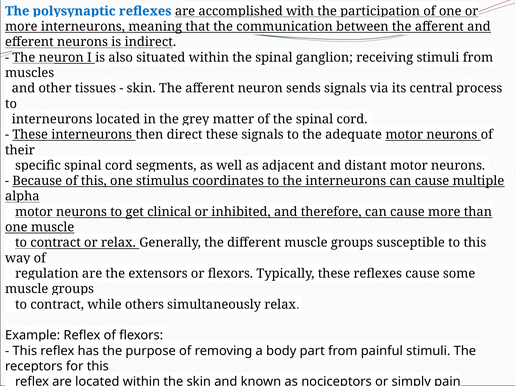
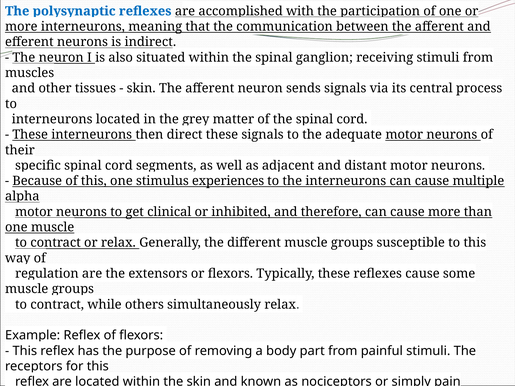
coordinates: coordinates -> experiences (228, 181)
